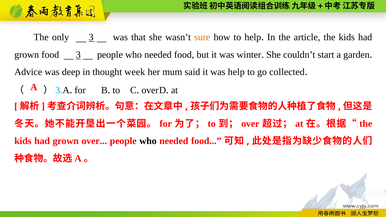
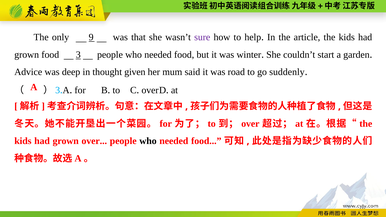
only 3: 3 -> 9 (91, 37)
sure colour: orange -> purple (202, 37)
week: week -> given (135, 72)
was help: help -> road (236, 72)
collected: collected -> suddenly (287, 72)
